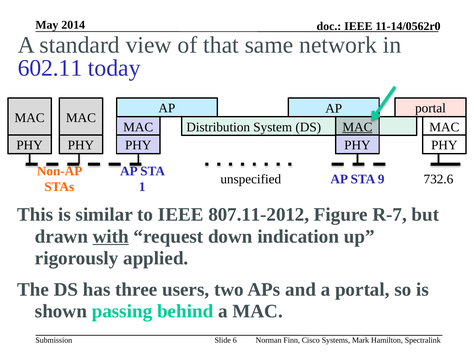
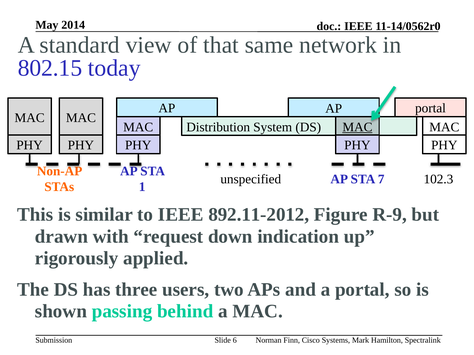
602.11: 602.11 -> 802.15 (50, 68)
9: 9 -> 7 (381, 179)
732.6: 732.6 -> 102.3 (438, 180)
807.11-2012: 807.11-2012 -> 892.11-2012 (259, 215)
R-7: R-7 -> R-9 (390, 215)
with underline: present -> none (111, 237)
